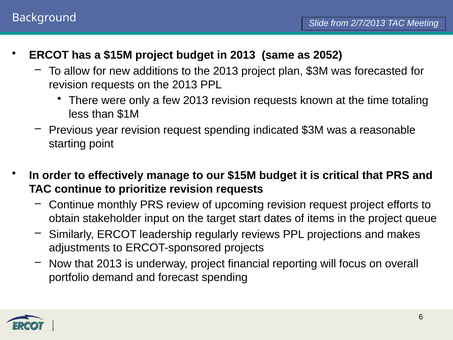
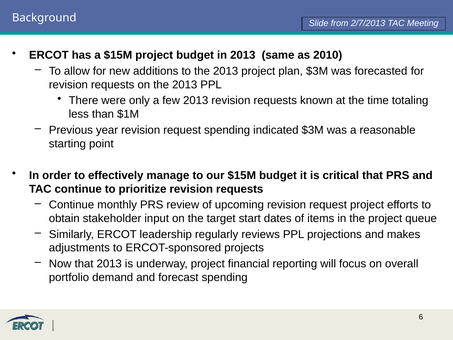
2052: 2052 -> 2010 (328, 55)
